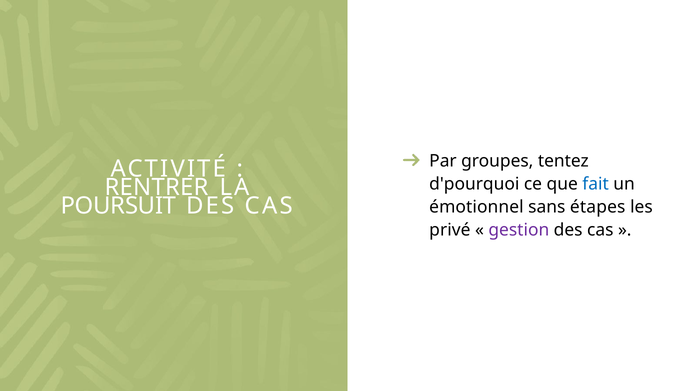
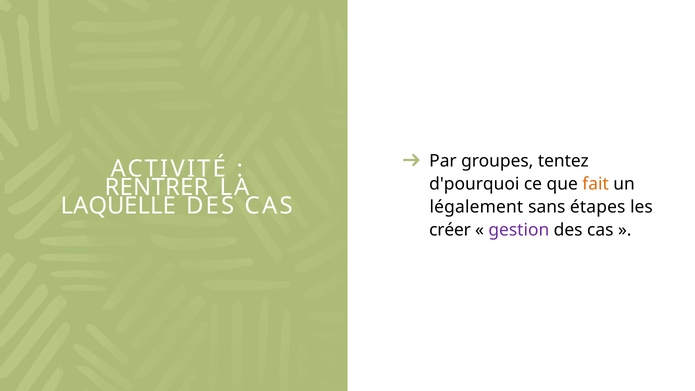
fait colour: blue -> orange (596, 184)
POURSUIT: POURSUIT -> LAQUELLE (118, 206)
émotionnel: émotionnel -> légalement (476, 207)
privé: privé -> créer (450, 230)
